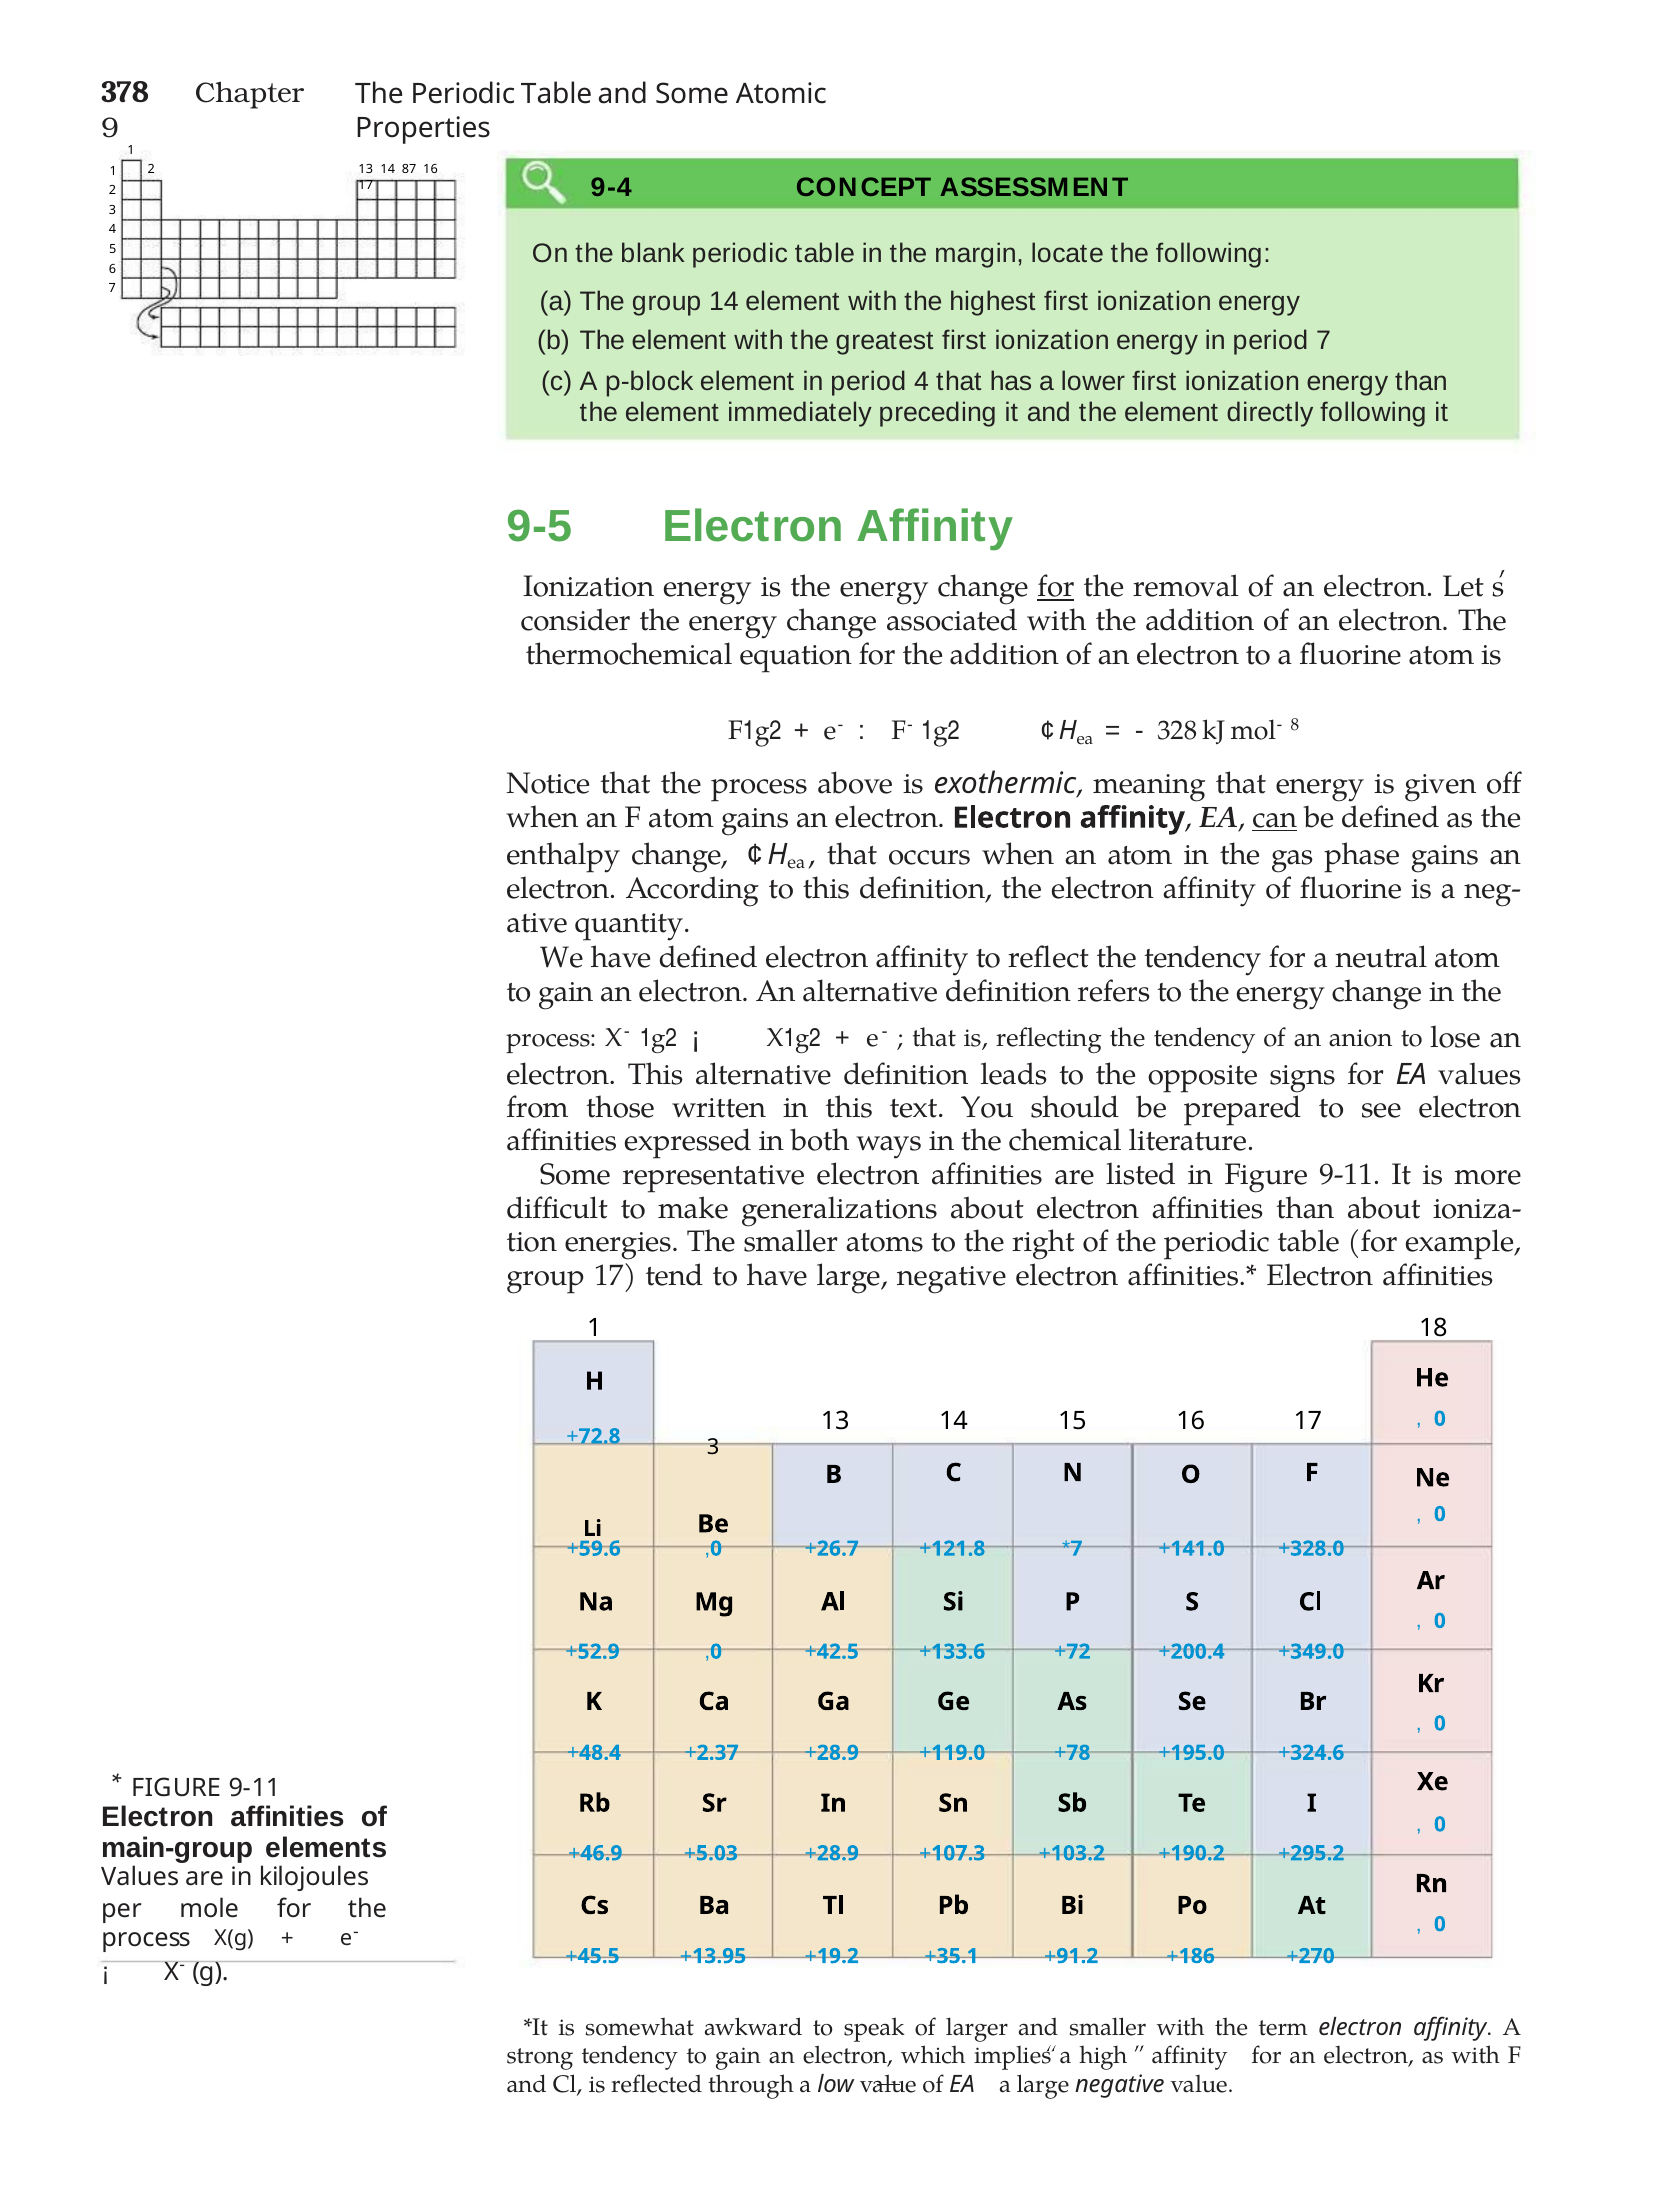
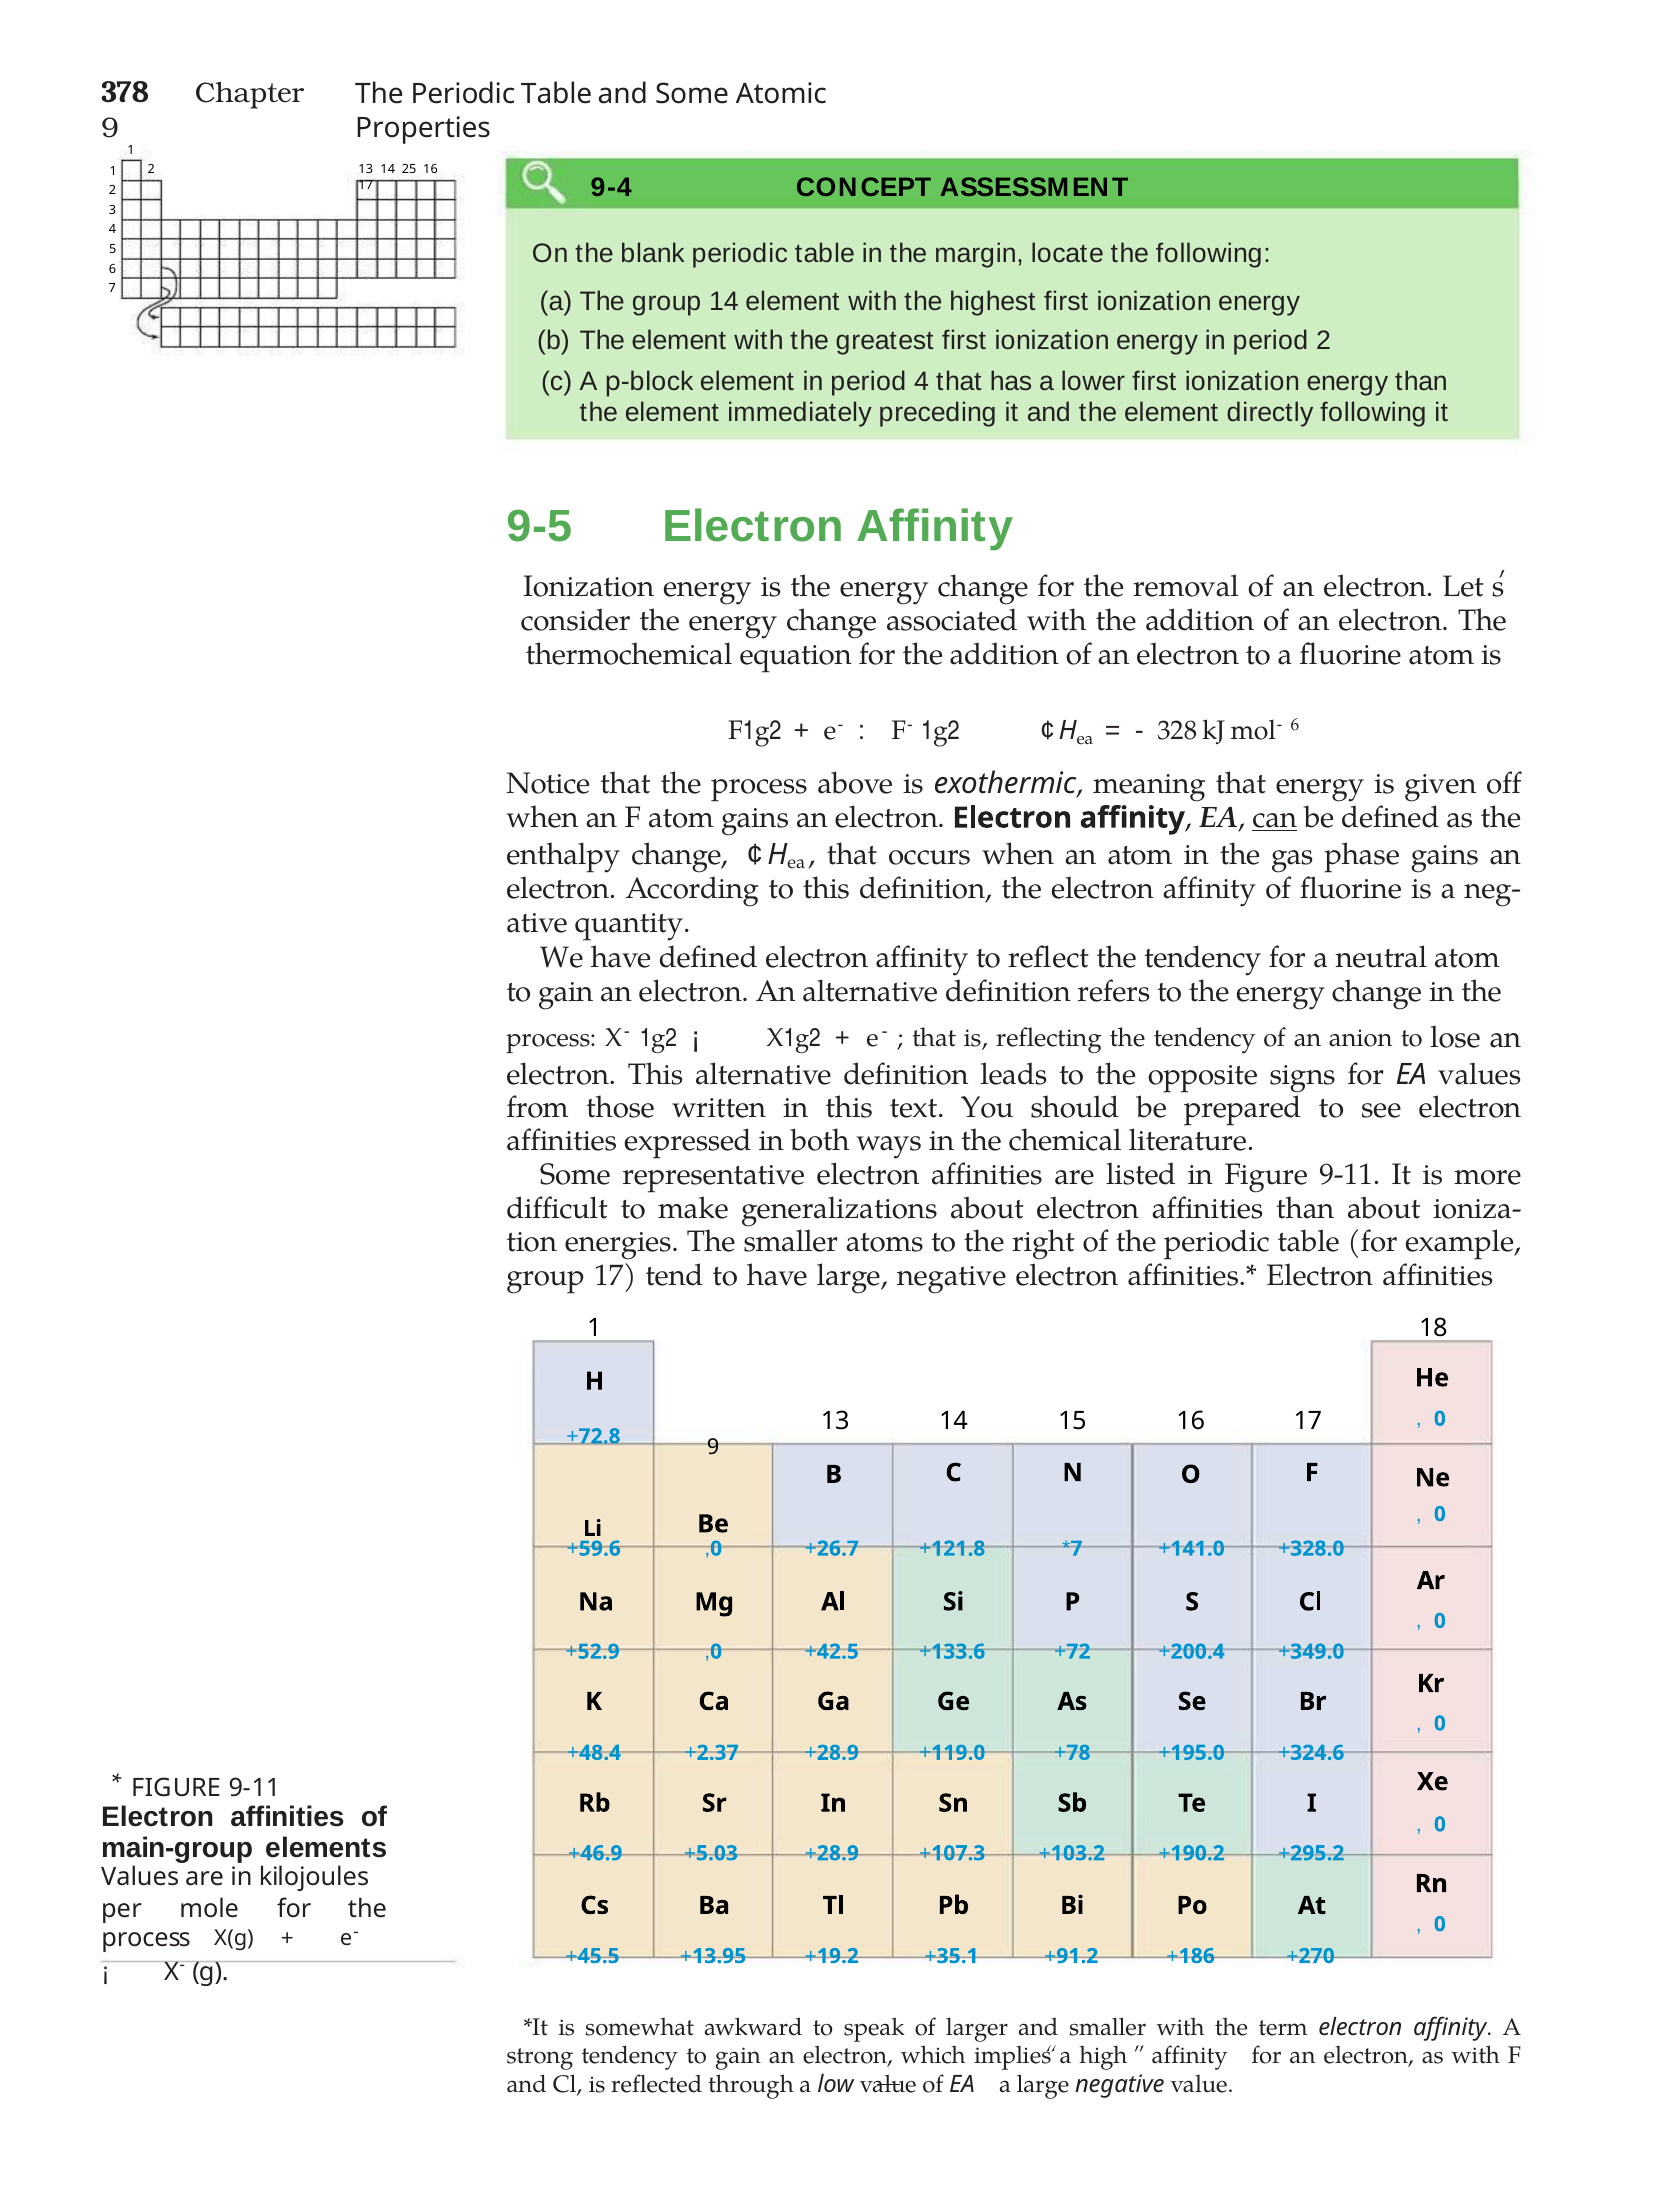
87: 87 -> 25 (409, 170)
period 7: 7 -> 2 (1324, 341)
for underline: present -> none (1056, 587)
8: 8 -> 6 (1295, 725)
3: 3 -> 9 (713, 1447)
